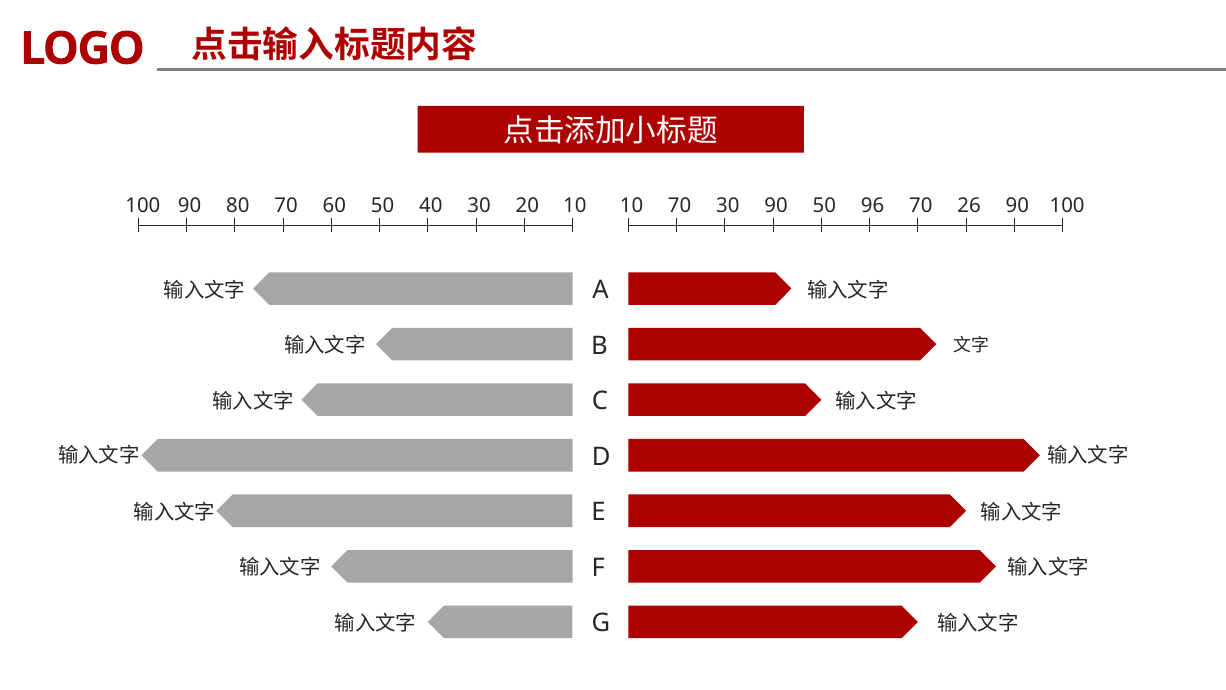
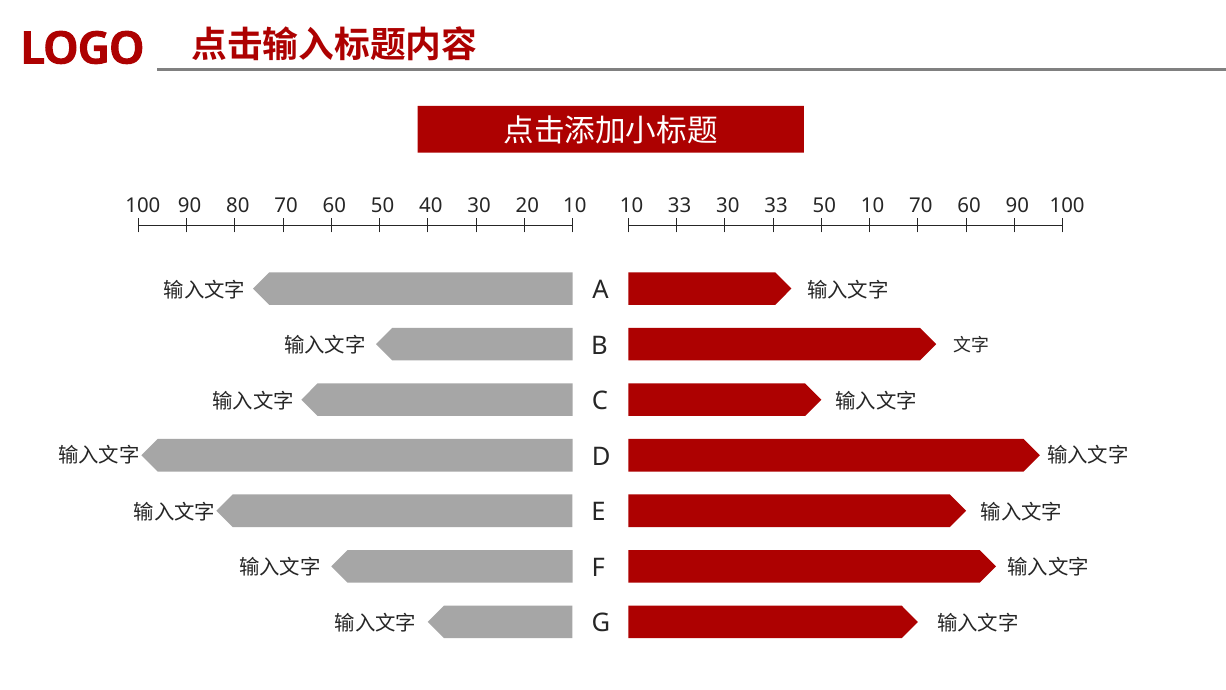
10 70: 70 -> 33 (680, 206)
30 90: 90 -> 33 (776, 206)
50 96: 96 -> 10 (873, 206)
70 26: 26 -> 60 (969, 206)
